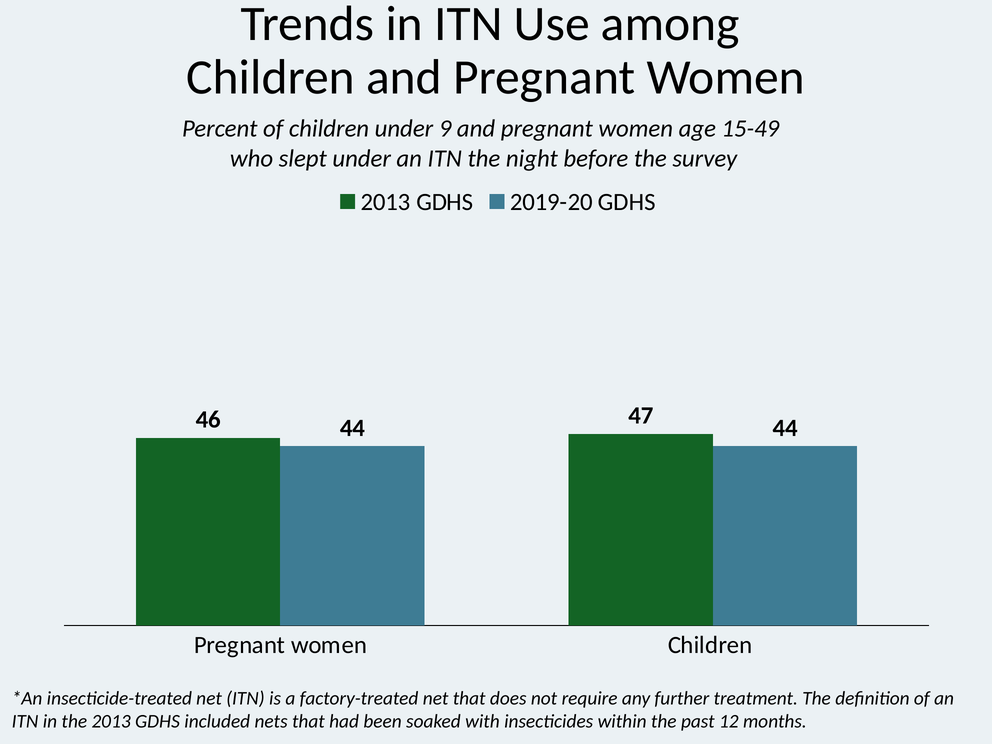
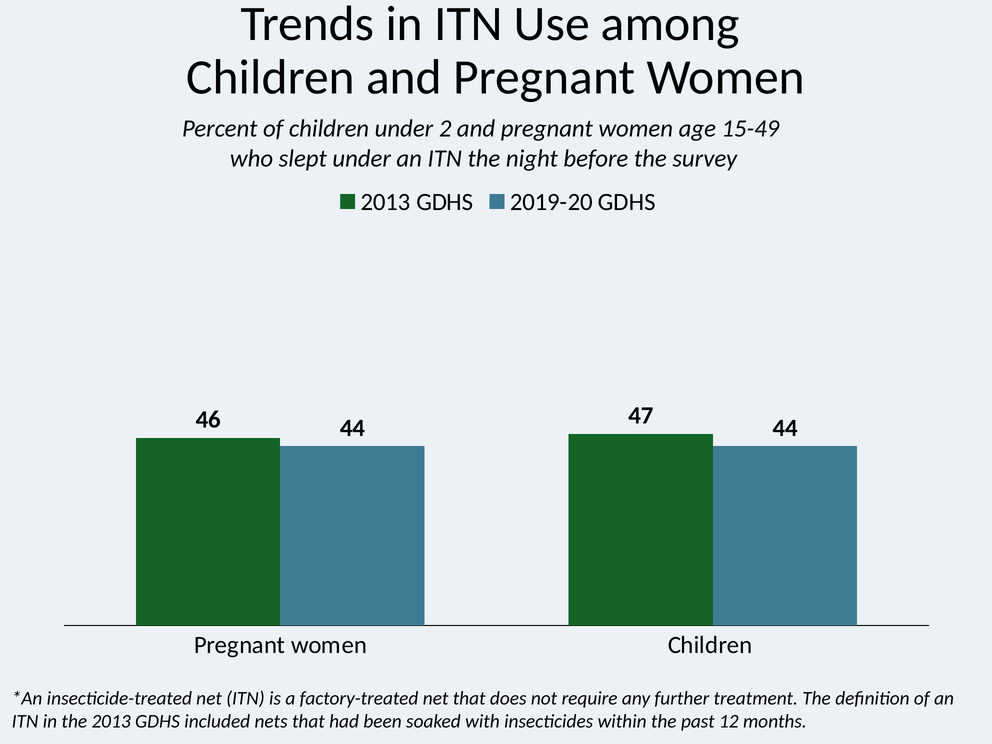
9: 9 -> 2 (445, 129)
